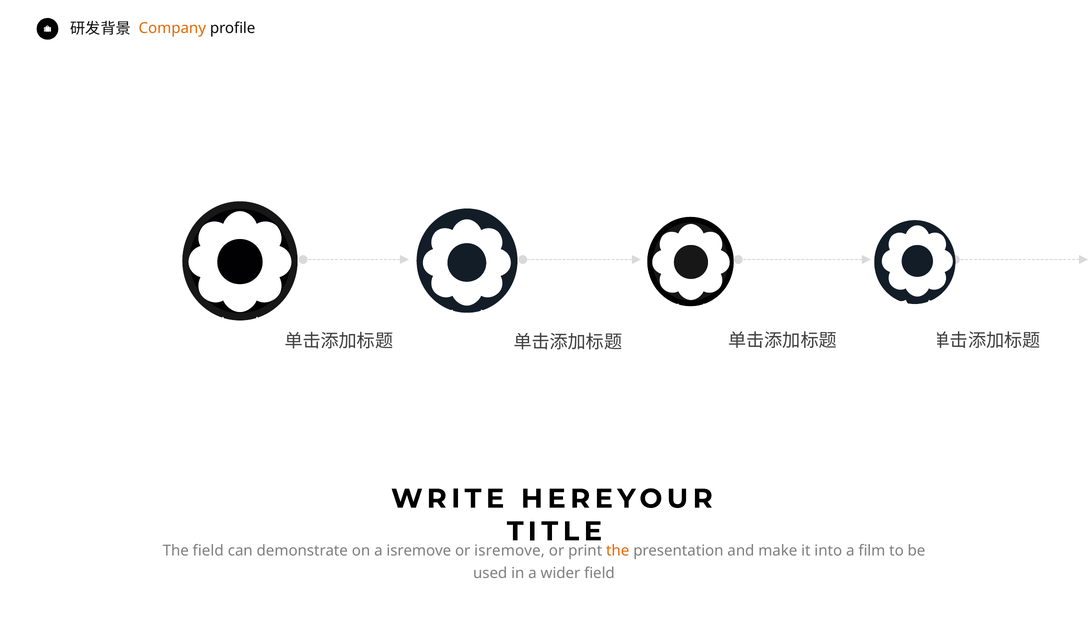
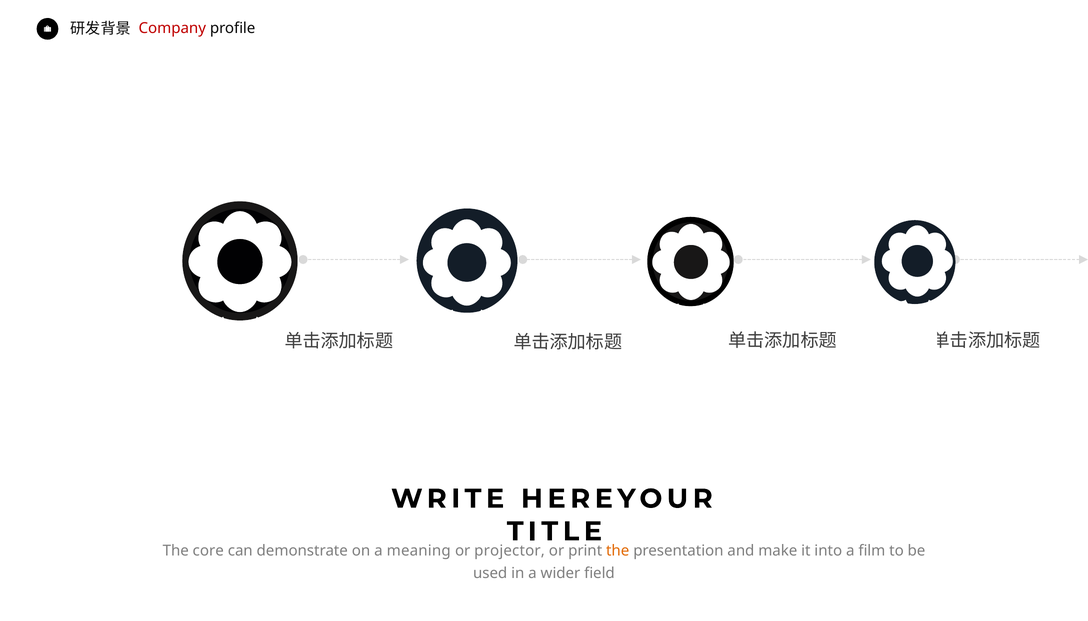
Company colour: orange -> red (172, 28)
The field: field -> core (208, 551)
a isremove: isremove -> meaning (419, 551)
or isremove: isremove -> projector (510, 551)
